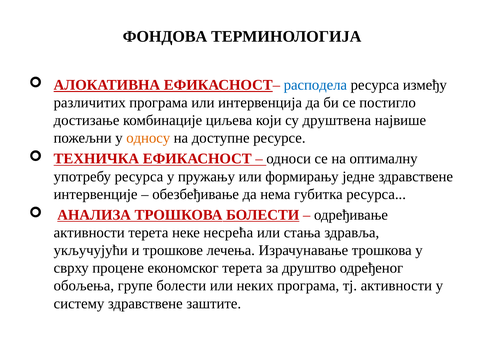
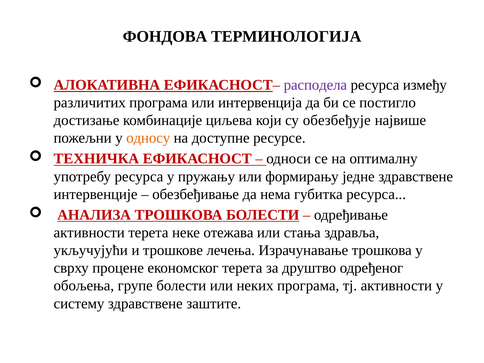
расподела colour: blue -> purple (315, 85)
друштвена: друштвена -> обезбеђује (337, 120)
несрећа: несрећа -> отежава (228, 233)
